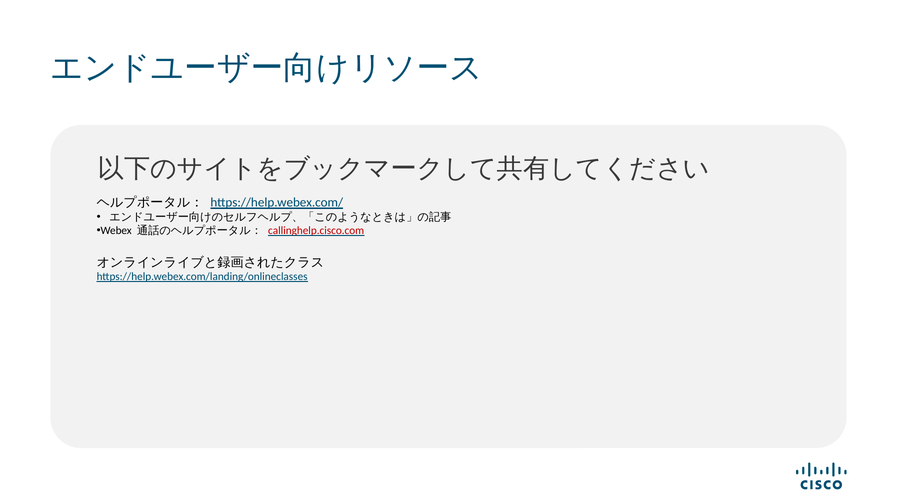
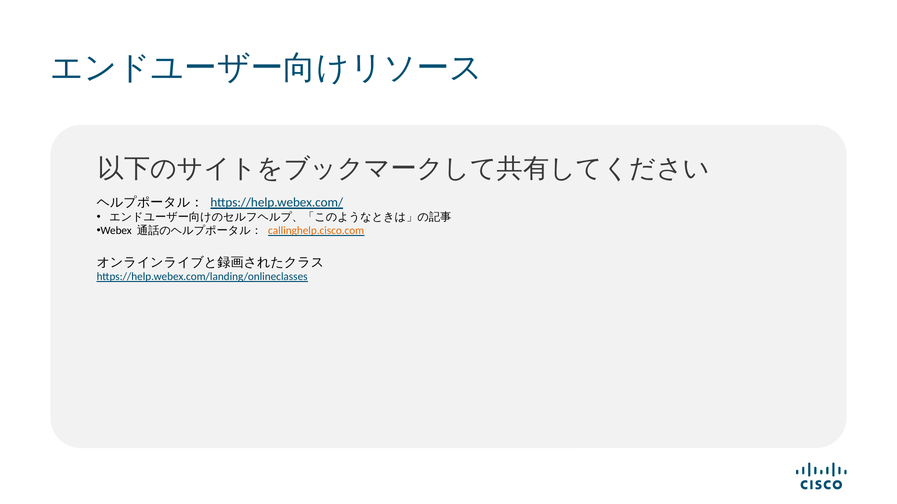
callinghelp.cisco.com colour: red -> orange (316, 231)
